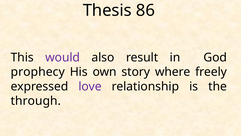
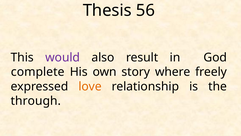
86: 86 -> 56 (145, 10)
prophecy: prophecy -> complete (38, 72)
love colour: purple -> orange (90, 86)
